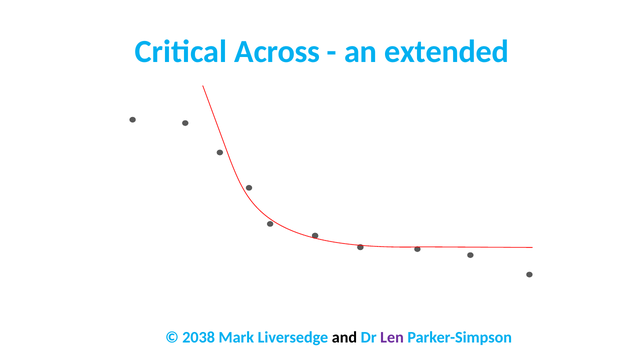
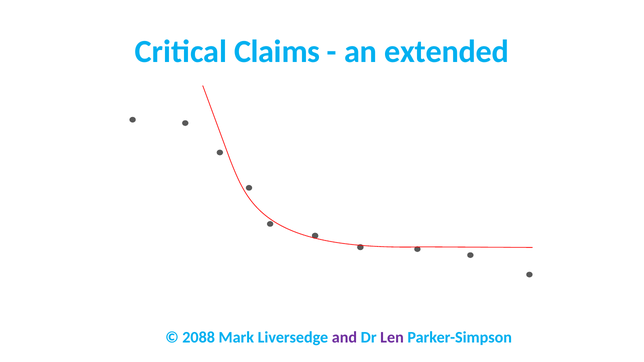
Across: Across -> Claims (277, 52)
2038: 2038 -> 2088 (199, 338)
and colour: black -> purple (344, 338)
